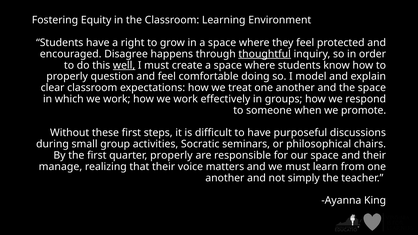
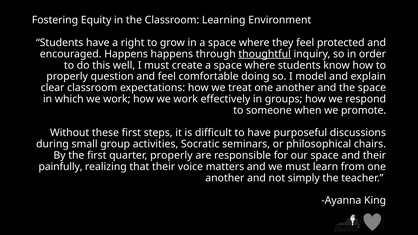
encouraged Disagree: Disagree -> Happens (126, 54)
well underline: present -> none (124, 65)
manage: manage -> painfully (61, 167)
